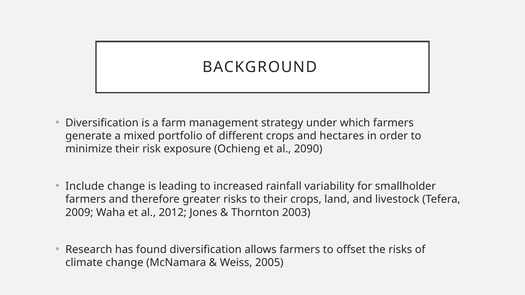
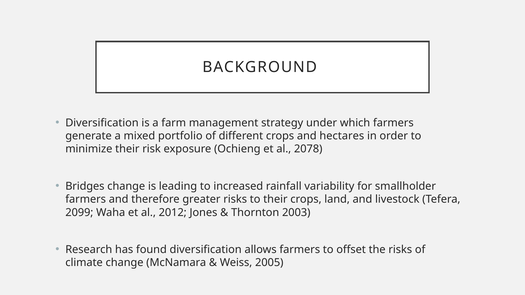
2090: 2090 -> 2078 (308, 149)
Include: Include -> Bridges (85, 186)
2009: 2009 -> 2099 (79, 213)
